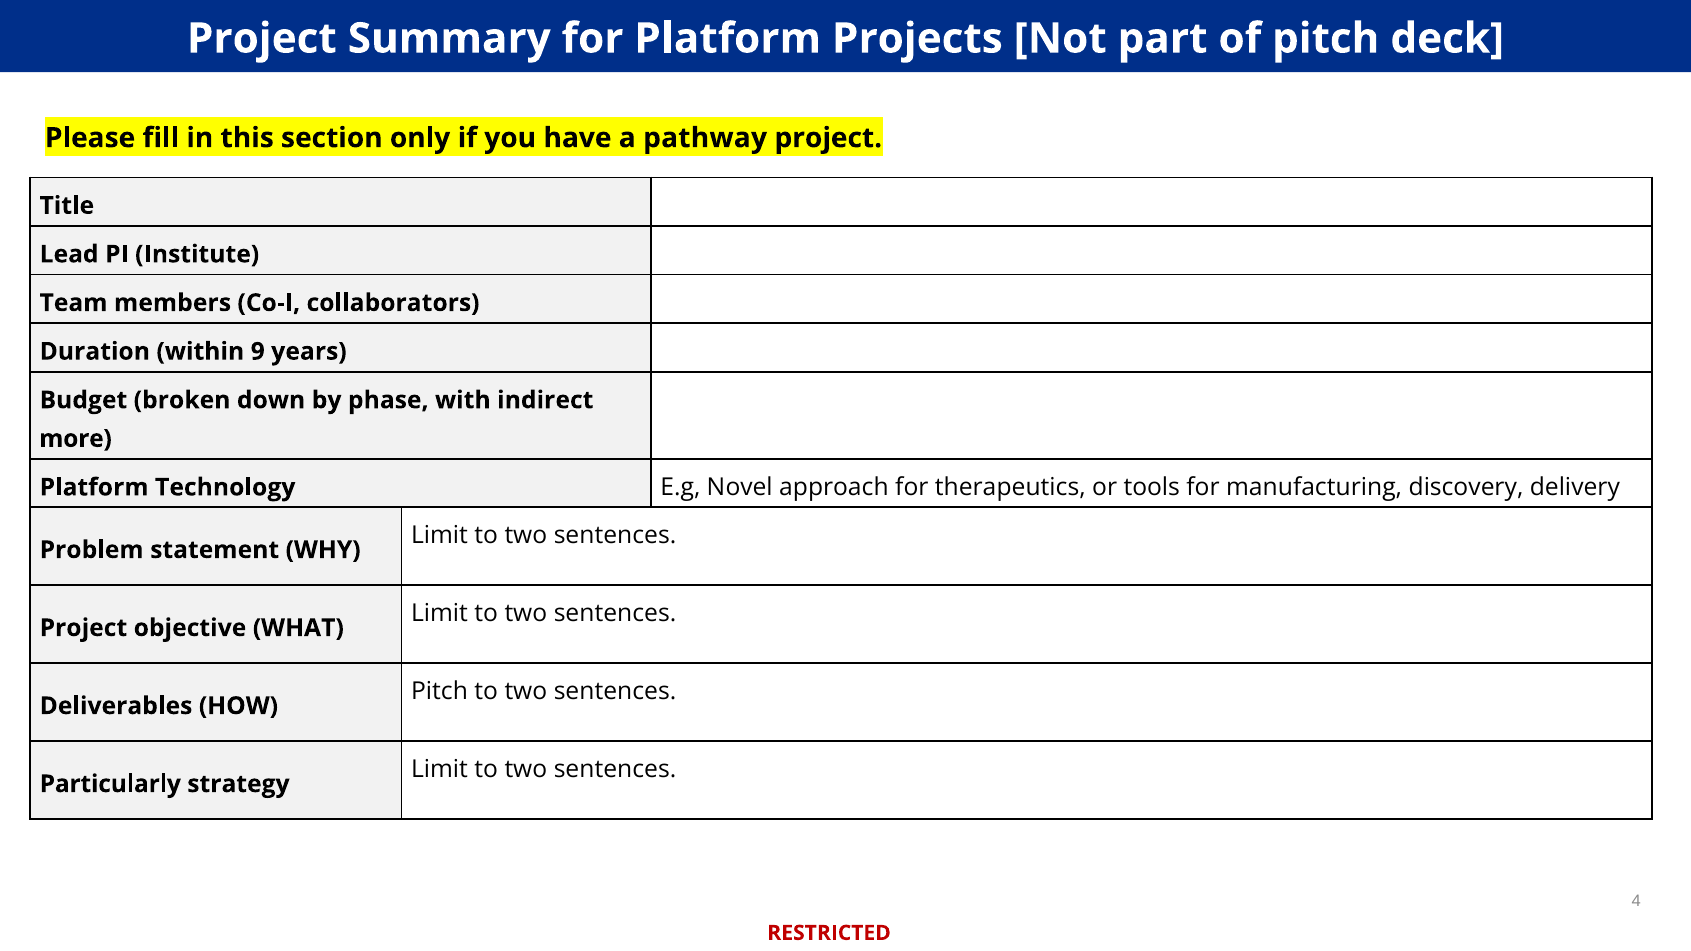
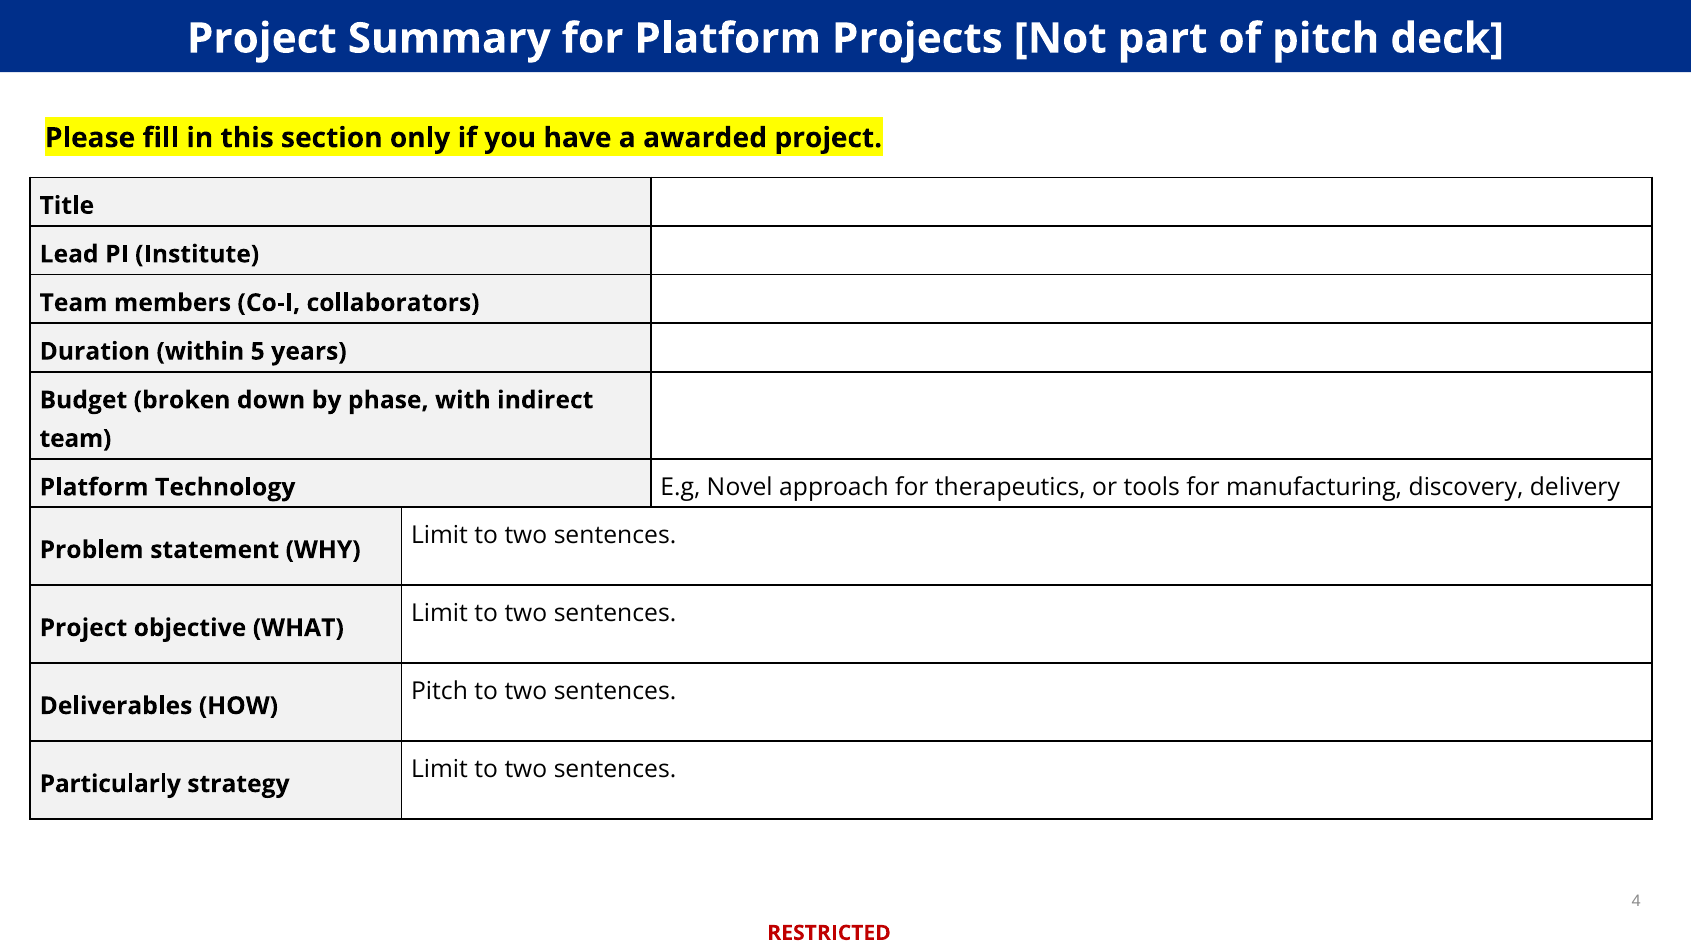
pathway: pathway -> awarded (705, 138)
9: 9 -> 5 (258, 352)
more: more -> team (75, 439)
